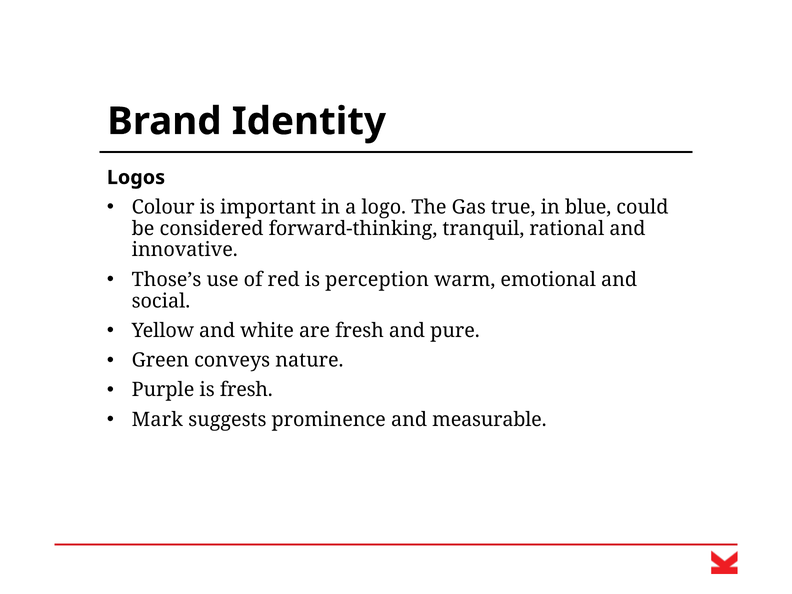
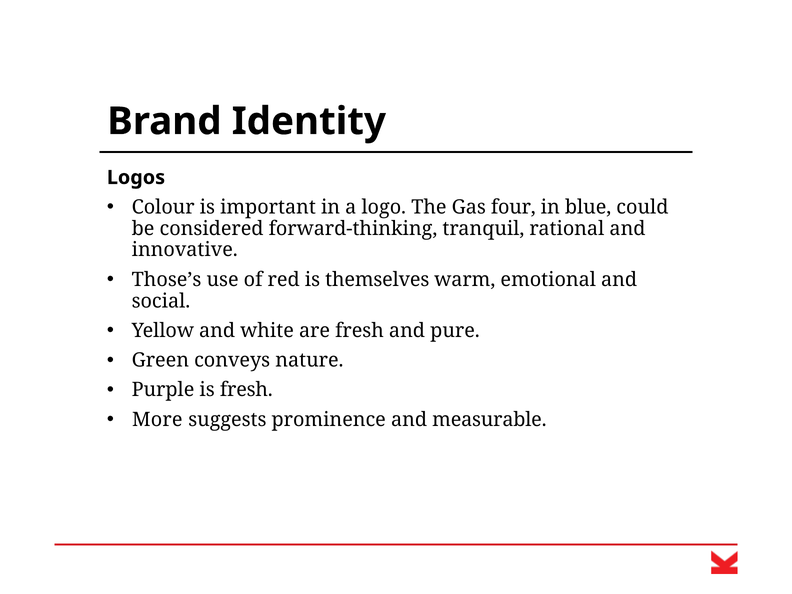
true: true -> four (513, 207)
perception: perception -> themselves (377, 280)
Mark: Mark -> More (157, 420)
